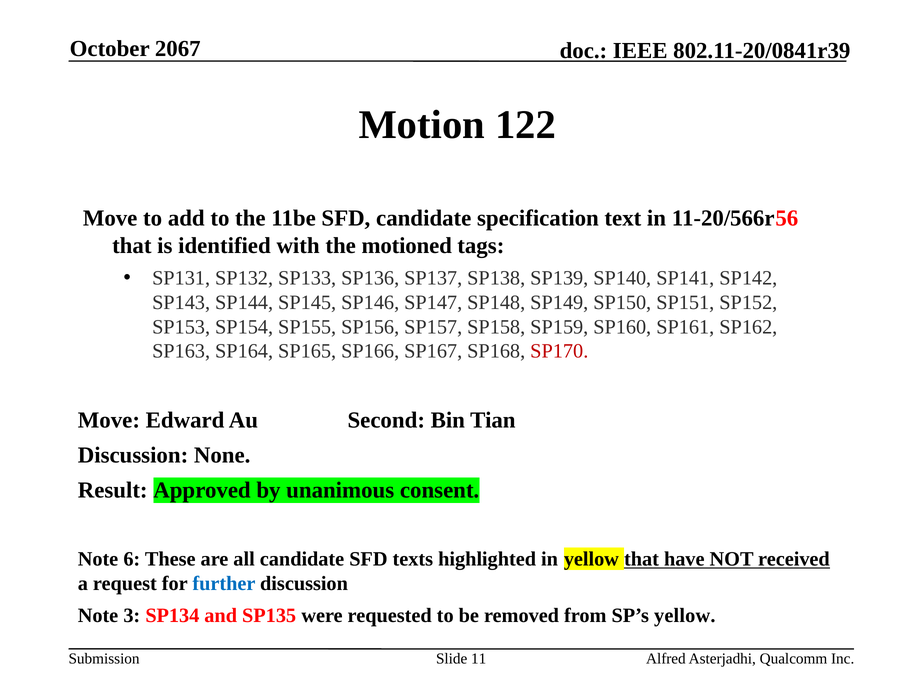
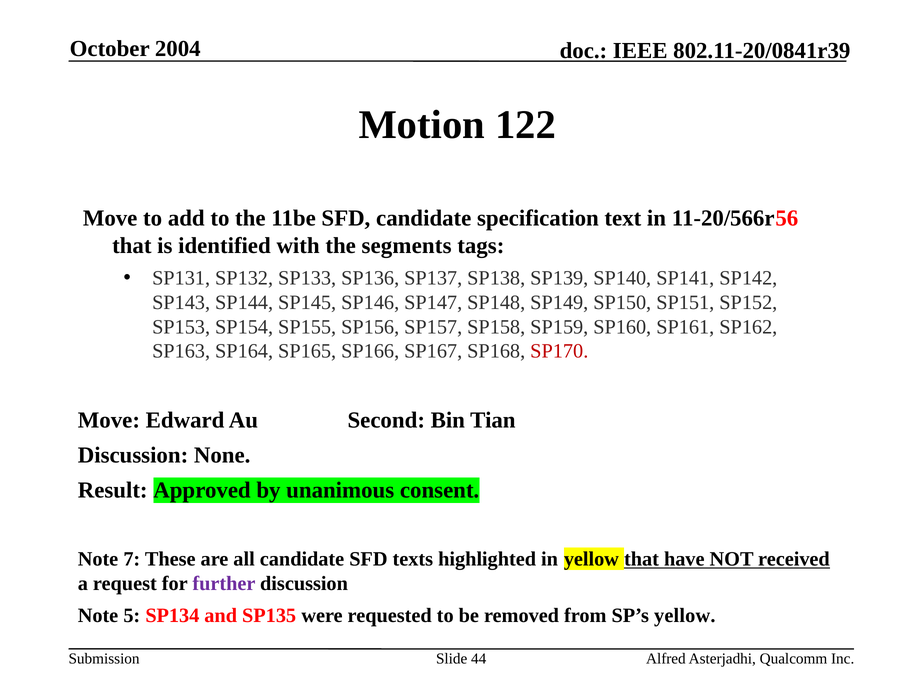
2067: 2067 -> 2004 (178, 49)
motioned: motioned -> segments (407, 246)
6: 6 -> 7 (132, 558)
further colour: blue -> purple (224, 583)
3: 3 -> 5 (132, 615)
11: 11 -> 44 (479, 658)
